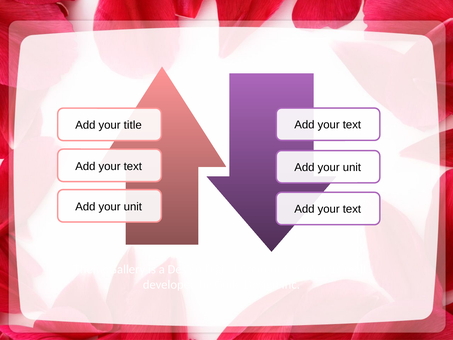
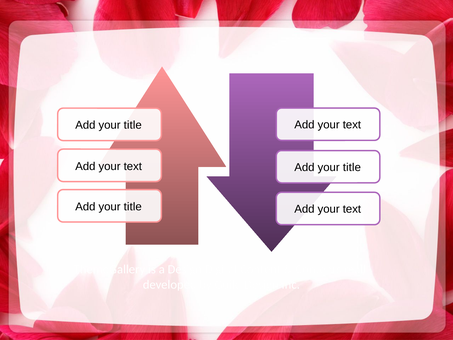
unit: unit -> title (352, 167)
unit: unit -> title (133, 207)
